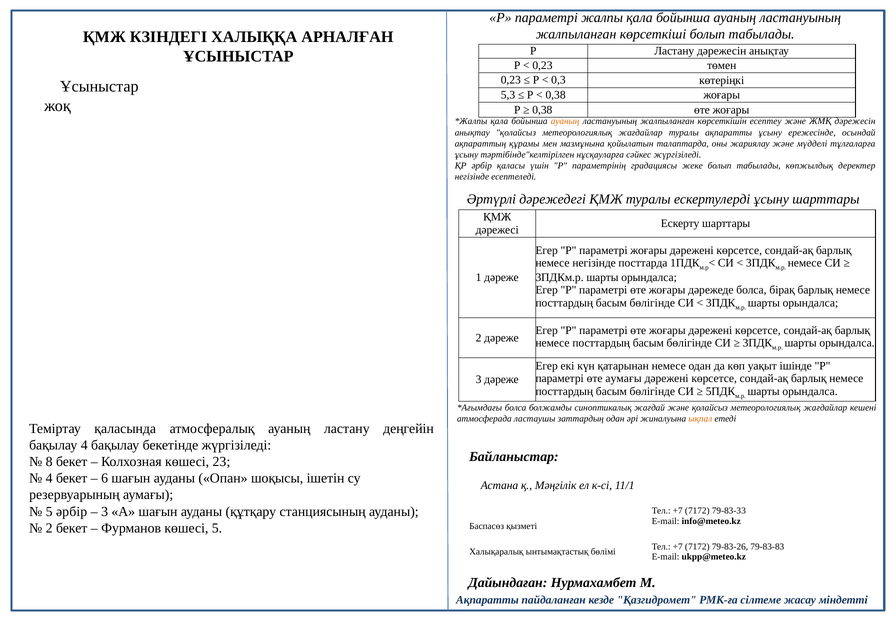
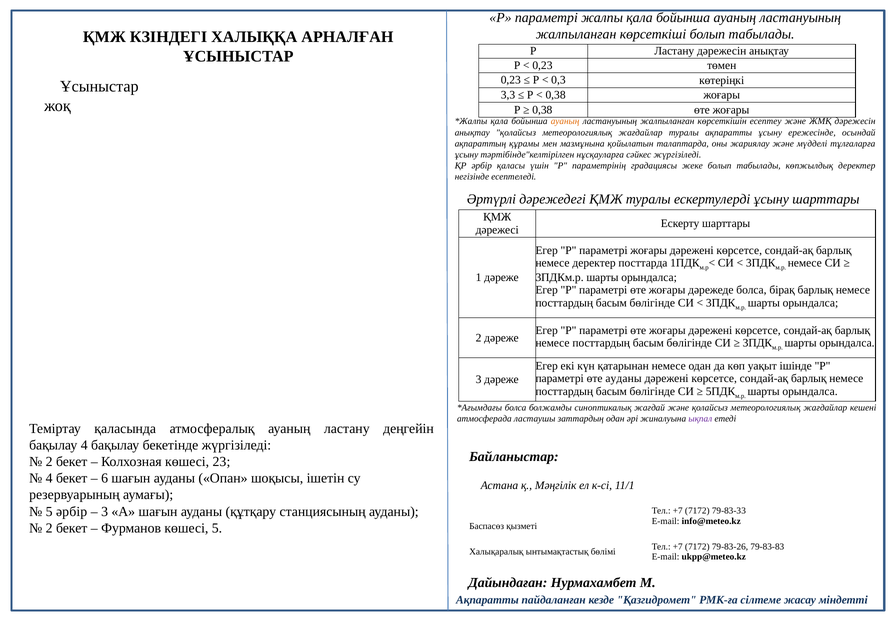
5,3: 5,3 -> 3,3 (508, 95)
немесе негізінде: негізінде -> деректер (594, 263)
өте аумағы: аумағы -> ауданы (624, 378)
ықпал colour: orange -> purple (700, 418)
8: 8 -> 2 (49, 461)
